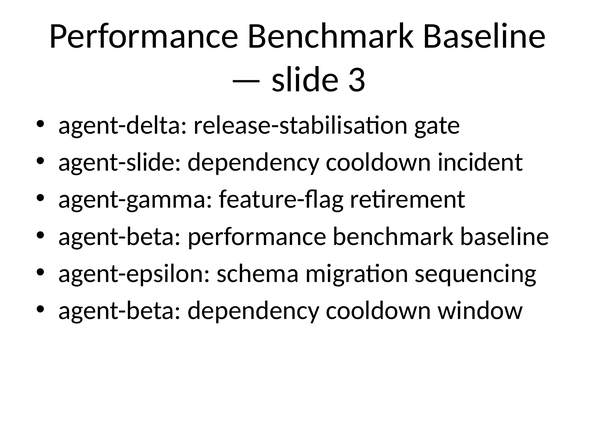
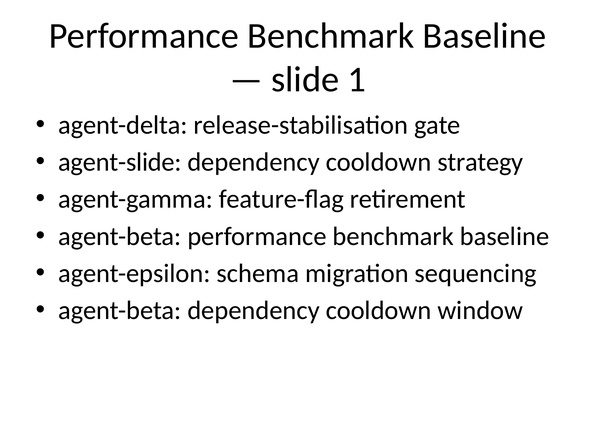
3: 3 -> 1 (357, 80)
incident: incident -> strategy (480, 162)
